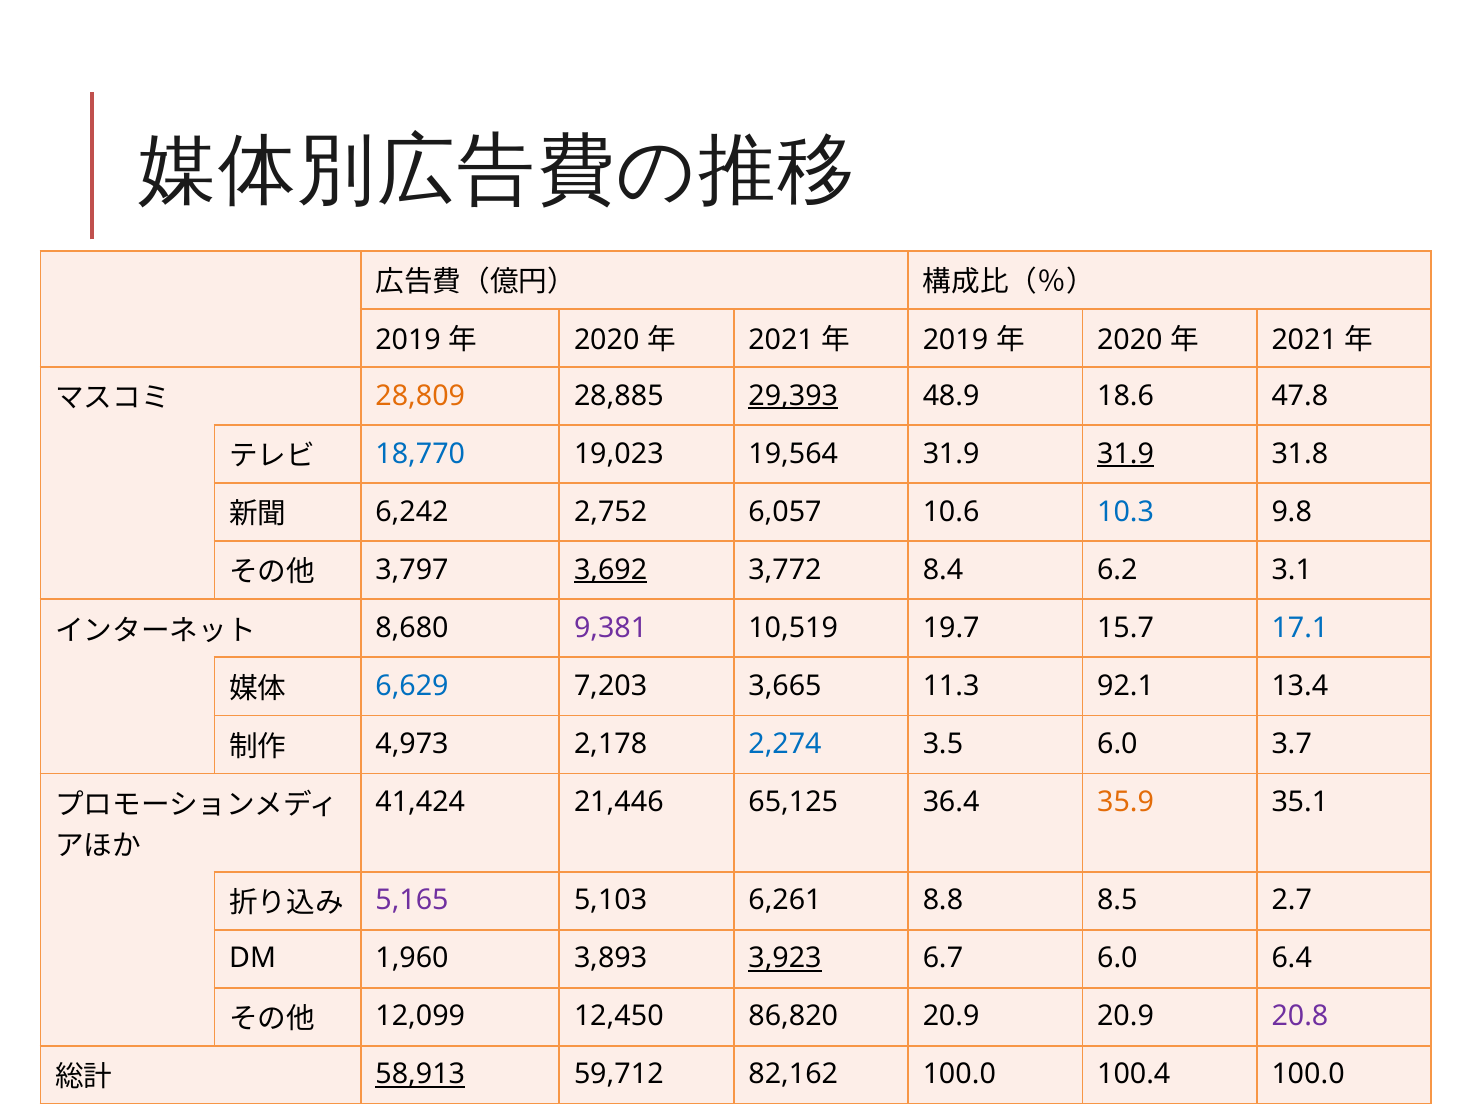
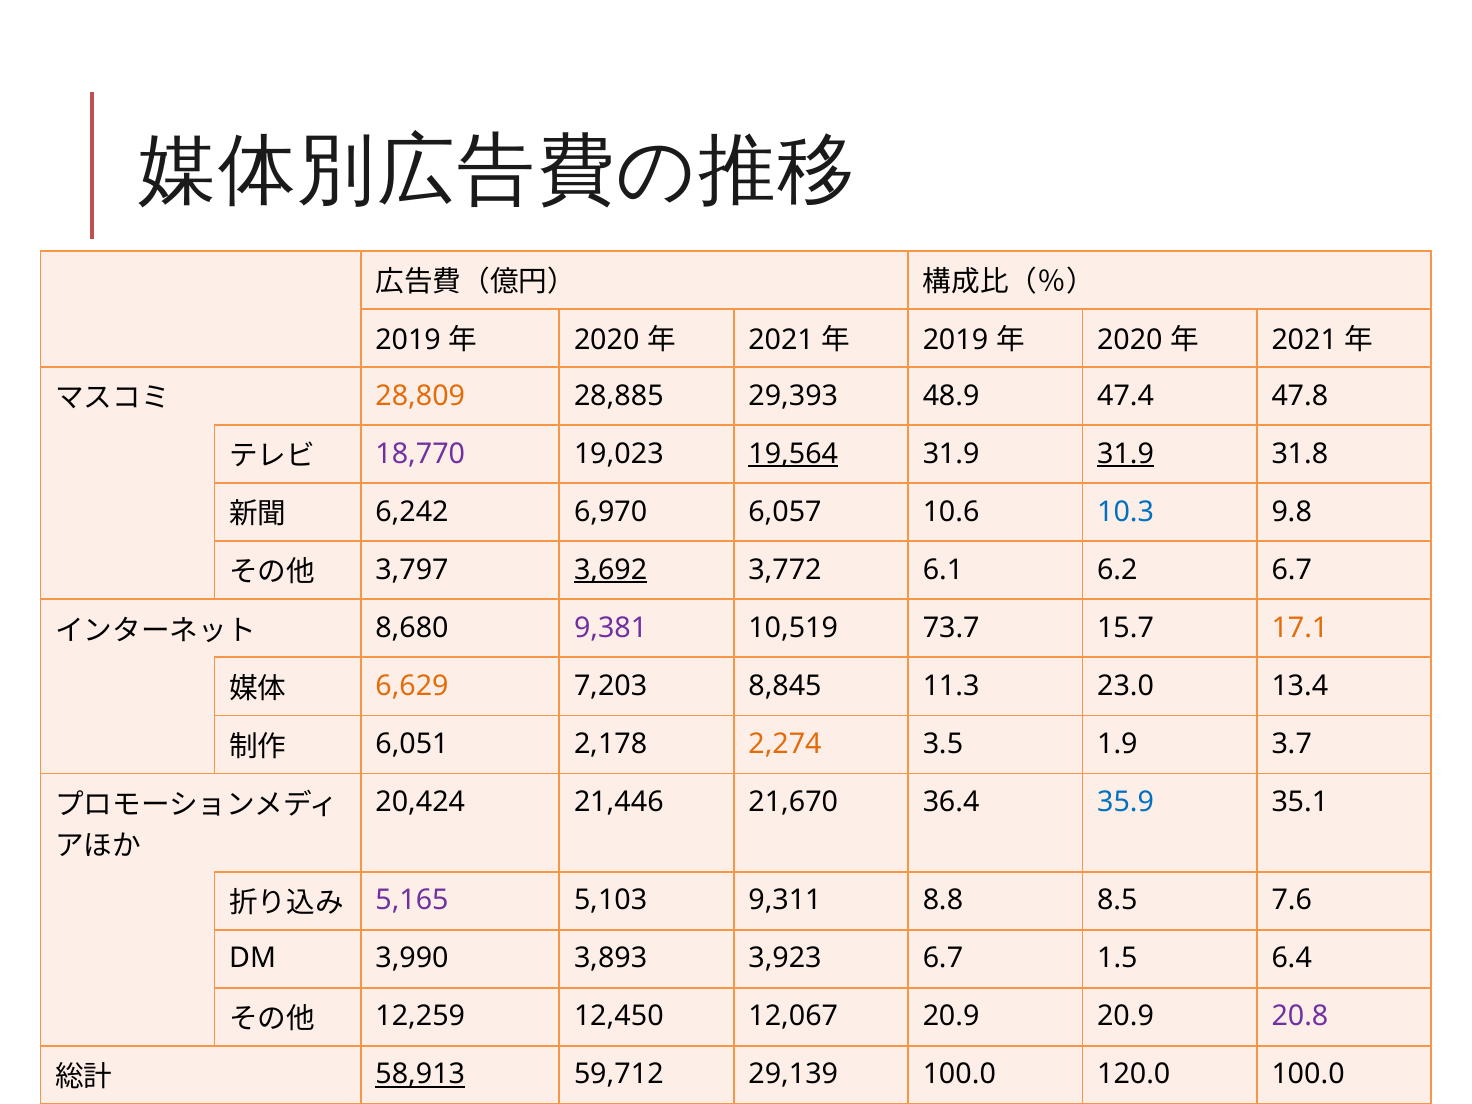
29,393 underline: present -> none (793, 396)
18.6: 18.6 -> 47.4 (1126, 396)
18,770 colour: blue -> purple (420, 454)
19,564 underline: none -> present (793, 454)
2,752: 2,752 -> 6,970 (611, 512)
8.4: 8.4 -> 6.1 (943, 570)
6.2 3.1: 3.1 -> 6.7 (1292, 570)
19.7: 19.7 -> 73.7 (951, 628)
17.1 colour: blue -> orange (1300, 628)
6,629 colour: blue -> orange (412, 686)
3,665: 3,665 -> 8,845 (785, 686)
92.1: 92.1 -> 23.0 (1126, 686)
4,973: 4,973 -> 6,051 (412, 744)
2,274 colour: blue -> orange (785, 744)
3.5 6.0: 6.0 -> 1.9 (1117, 744)
41,424: 41,424 -> 20,424 (420, 802)
65,125: 65,125 -> 21,670 (793, 802)
35.9 colour: orange -> blue (1126, 802)
6,261: 6,261 -> 9,311 (785, 900)
2.7: 2.7 -> 7.6 (1292, 900)
1,960: 1,960 -> 3,990 (412, 958)
3,923 underline: present -> none (785, 958)
6.7 6.0: 6.0 -> 1.5 (1117, 958)
12,099: 12,099 -> 12,259 (420, 1016)
86,820: 86,820 -> 12,067 (793, 1016)
82,162: 82,162 -> 29,139 (793, 1075)
100.4: 100.4 -> 120.0 (1134, 1075)
